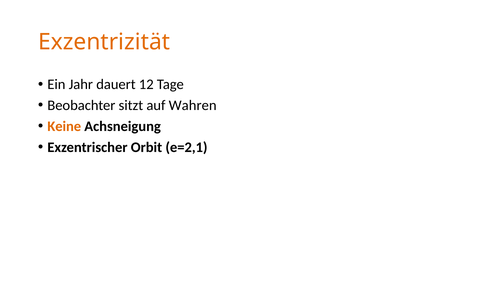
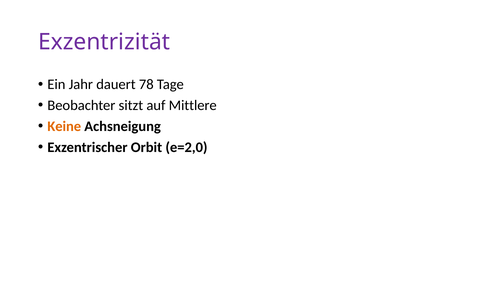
Exzentrizität colour: orange -> purple (104, 42)
12: 12 -> 78 (146, 84)
Wahren: Wahren -> Mittlere (193, 105)
e=2,1: e=2,1 -> e=2,0 (186, 147)
